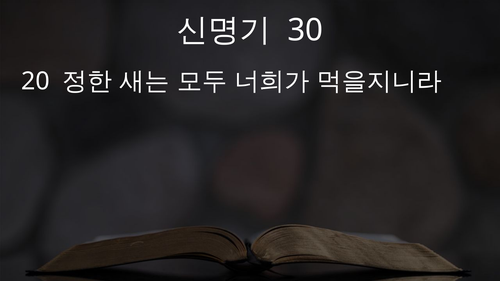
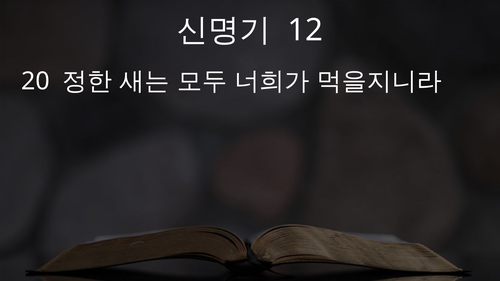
30: 30 -> 12 (305, 30)
